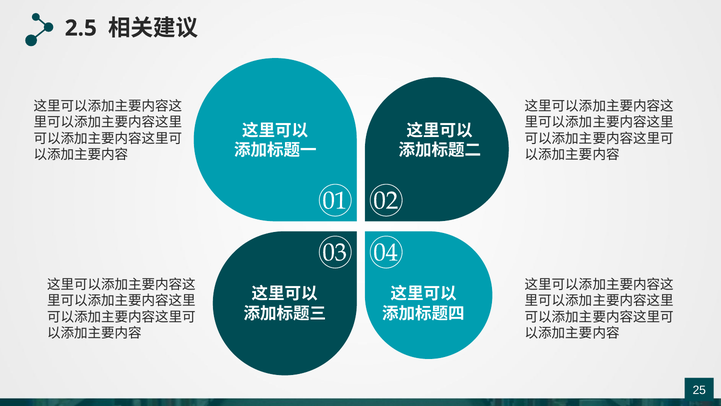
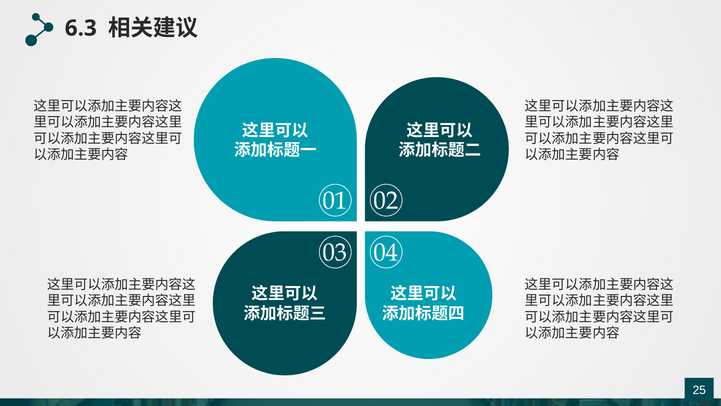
2.5: 2.5 -> 6.3 (81, 28)
